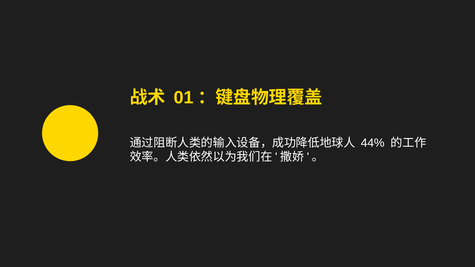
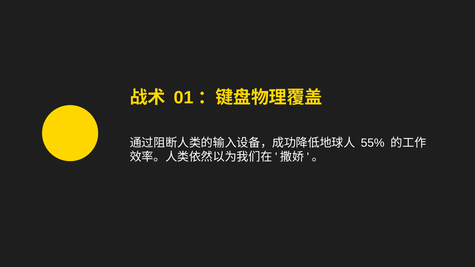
44%: 44% -> 55% (373, 143)
